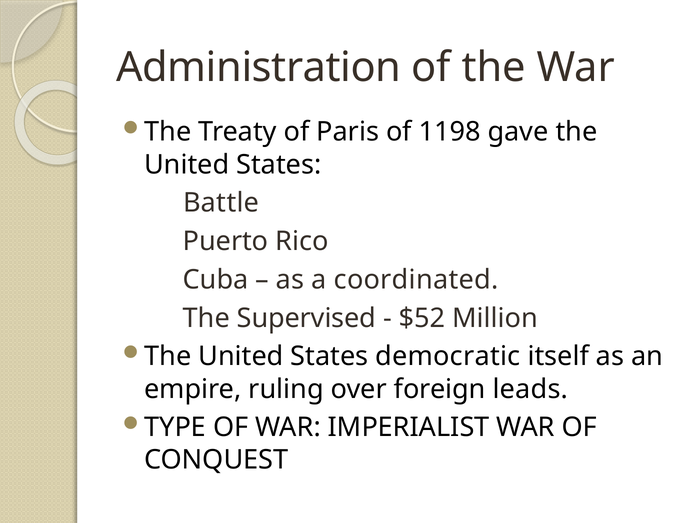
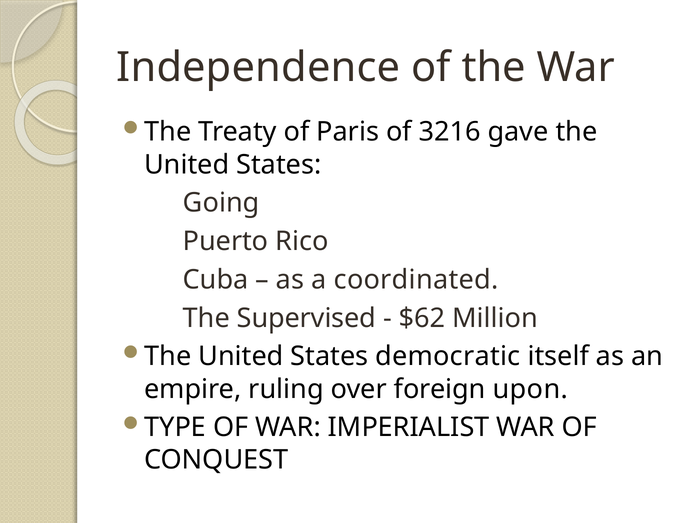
Administration: Administration -> Independence (258, 67)
1198: 1198 -> 3216 (450, 132)
Battle: Battle -> Going (221, 203)
$52: $52 -> $62 (422, 318)
leads: leads -> upon (530, 389)
